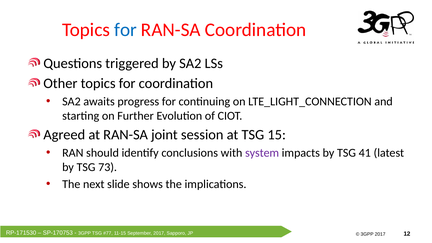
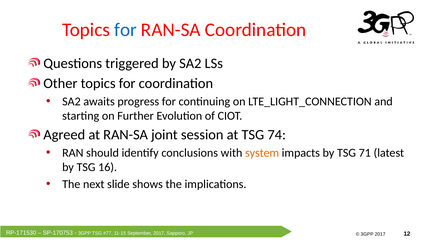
15: 15 -> 74 (277, 135)
system colour: purple -> orange (262, 153)
41: 41 -> 71 (365, 153)
73: 73 -> 16 (108, 167)
